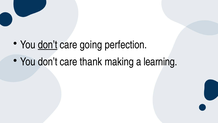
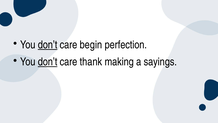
going: going -> begin (91, 45)
don’t underline: none -> present (48, 62)
learning: learning -> sayings (160, 62)
